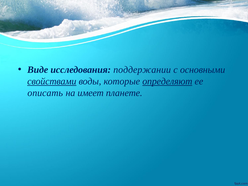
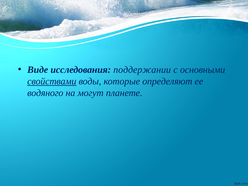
определяют underline: present -> none (167, 81)
описать: описать -> водяного (45, 93)
имеет: имеет -> могут (91, 93)
